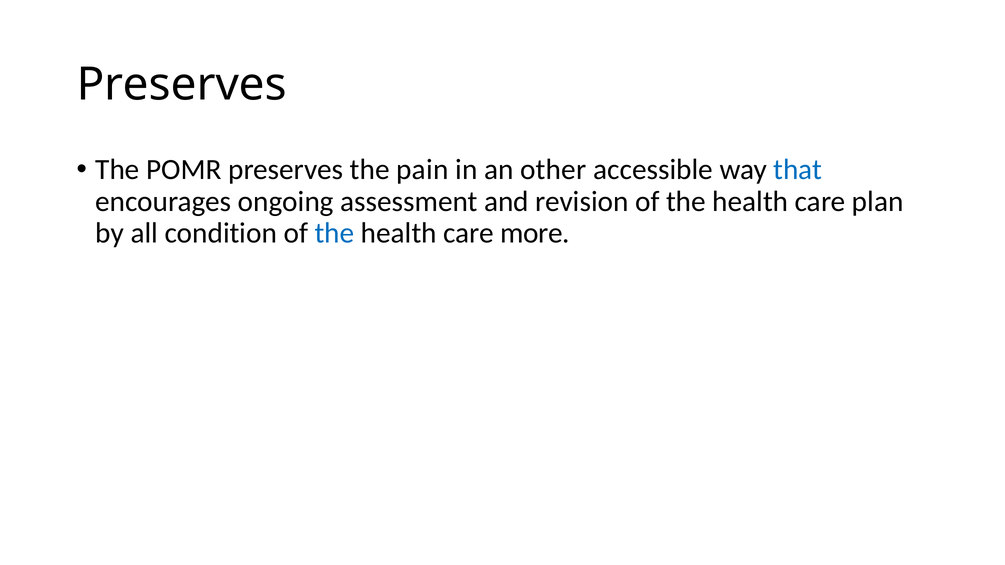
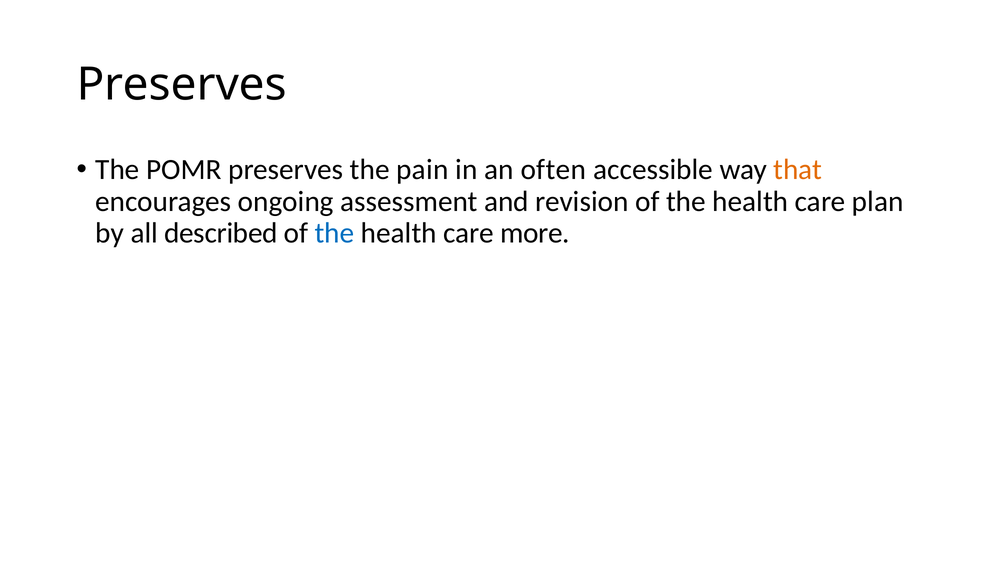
other: other -> often (553, 170)
that colour: blue -> orange (798, 170)
condition: condition -> described (221, 233)
